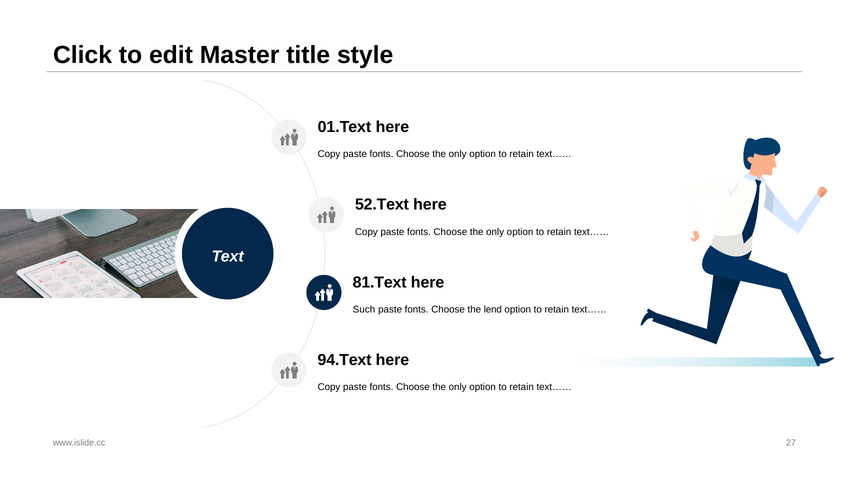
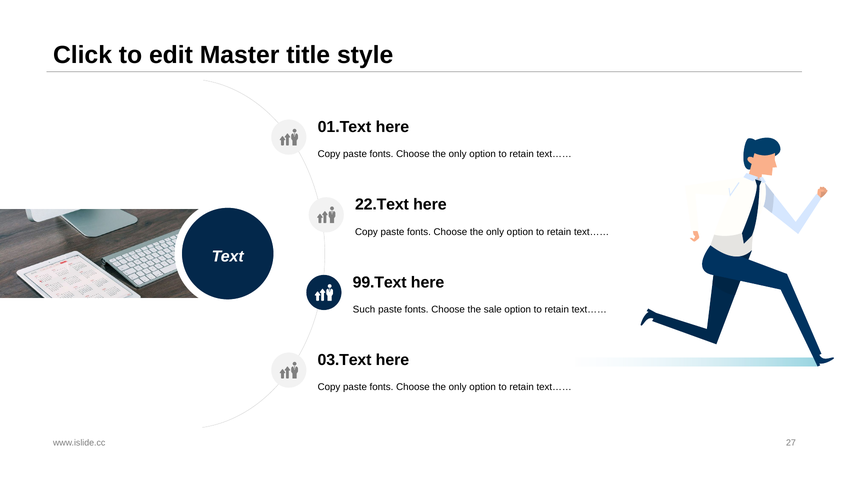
52.Text: 52.Text -> 22.Text (382, 205)
81.Text: 81.Text -> 99.Text (380, 282)
lend: lend -> sale (493, 309)
94.Text: 94.Text -> 03.Text (345, 360)
